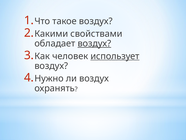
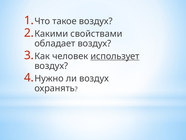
воздух underline: present -> none (94, 43)
